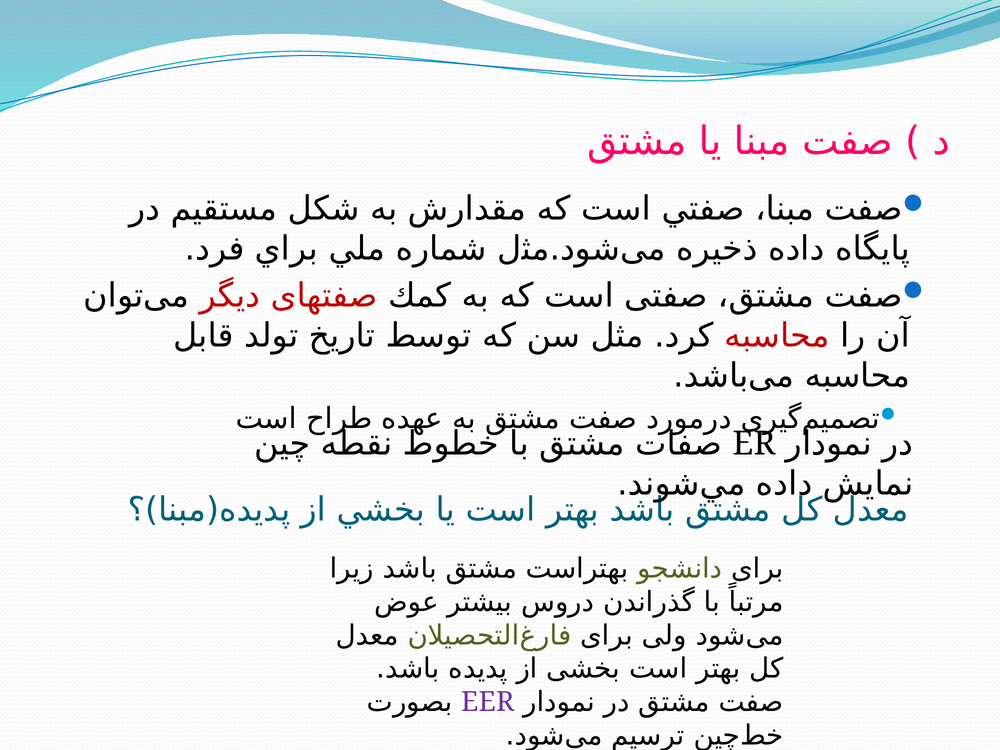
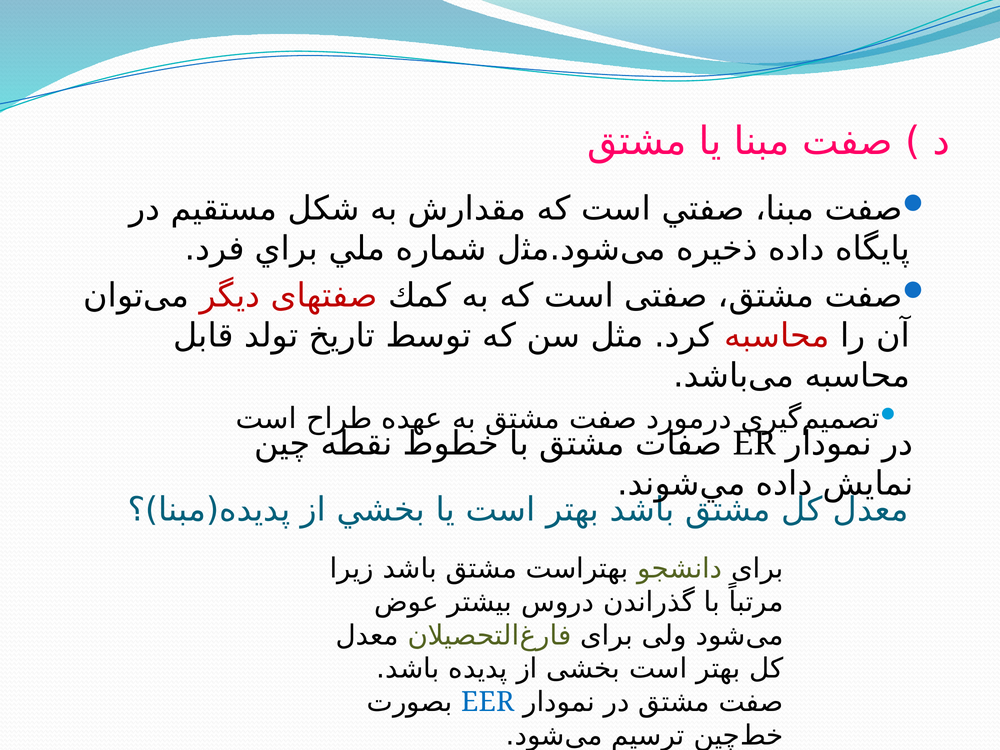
EER colour: purple -> blue (488, 702)
